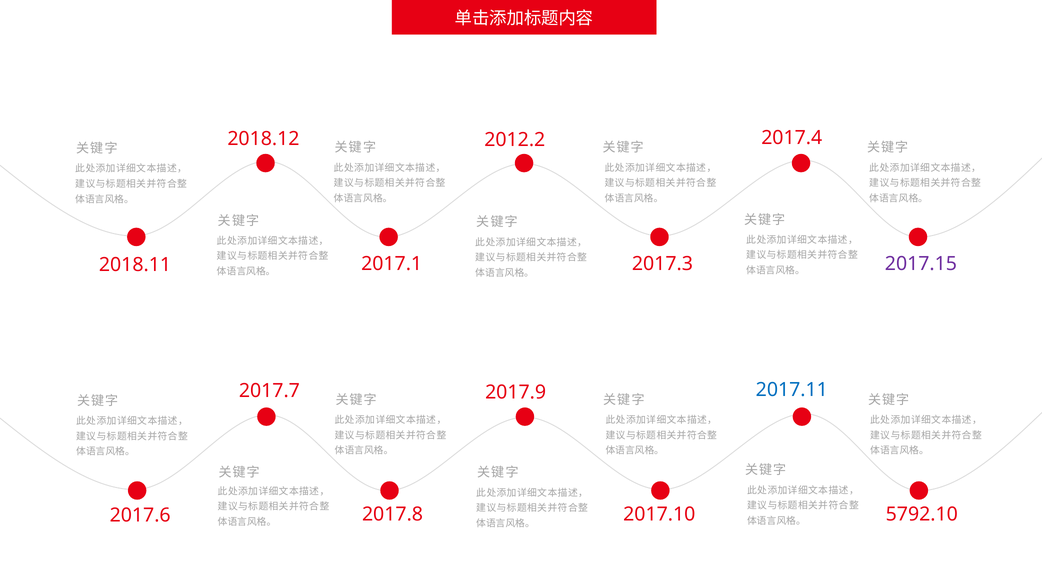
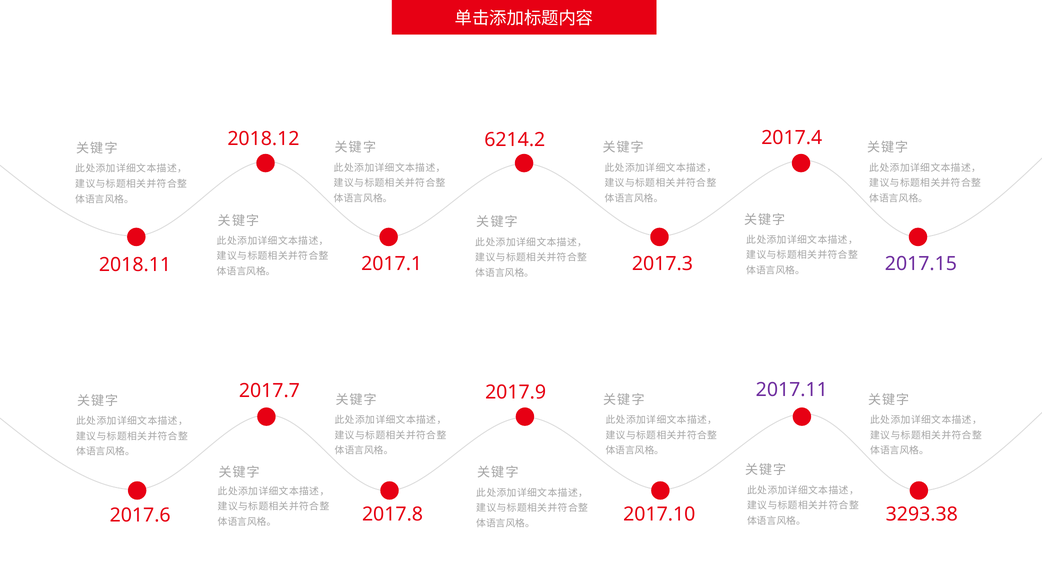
2012.2: 2012.2 -> 6214.2 (515, 140)
2017.11 colour: blue -> purple (792, 390)
5792.10: 5792.10 -> 3293.38 (922, 514)
